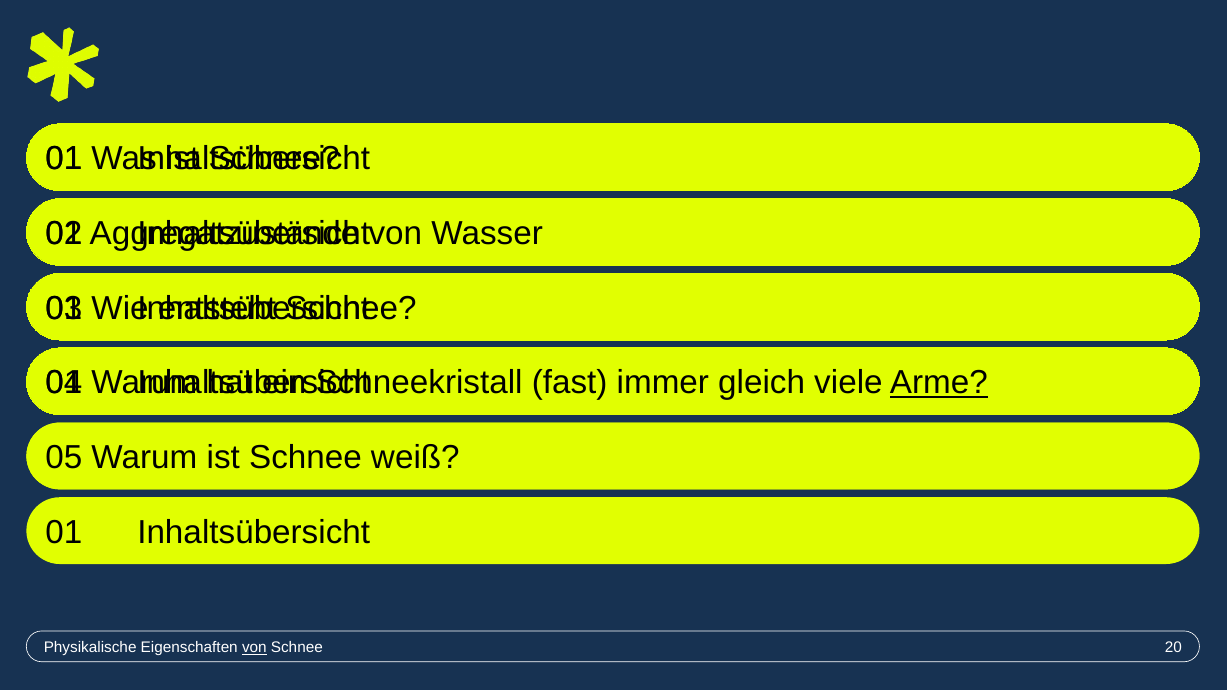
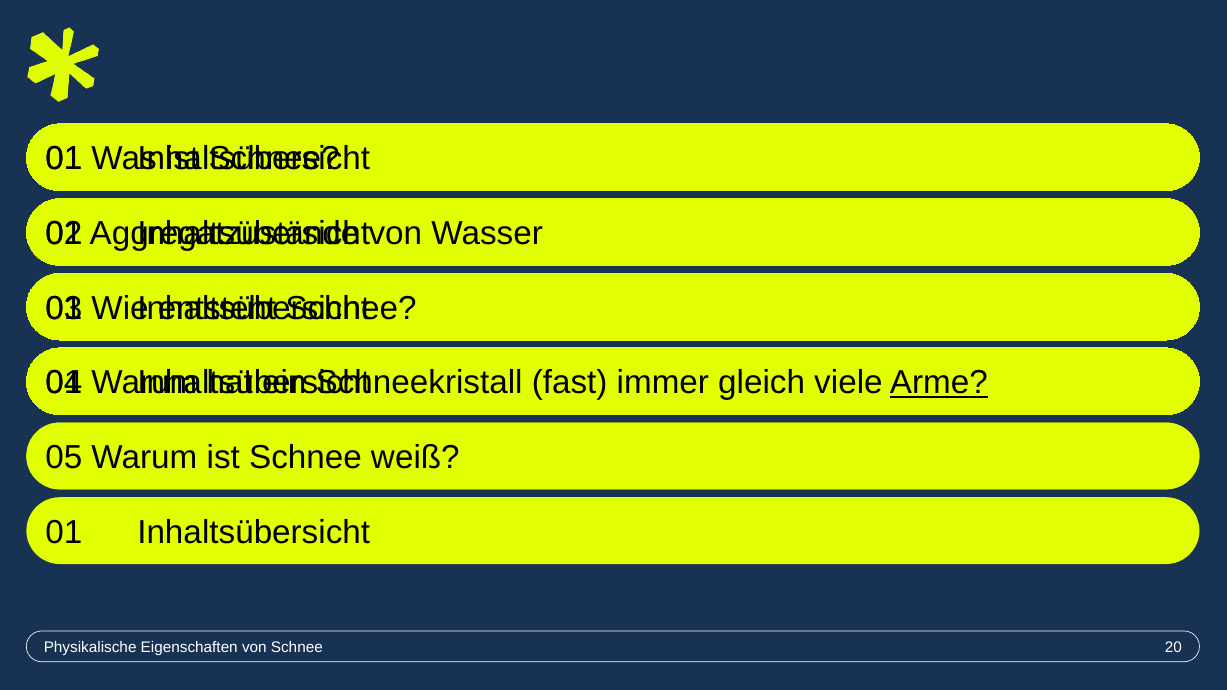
von underline: present -> none (254, 648)
